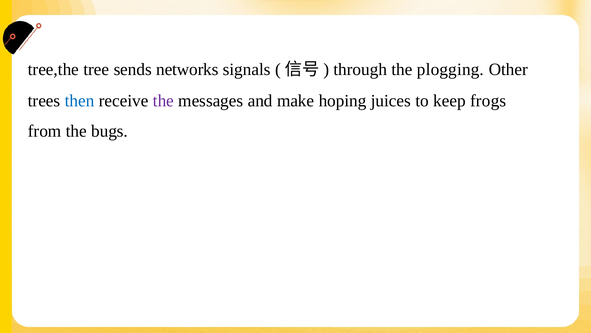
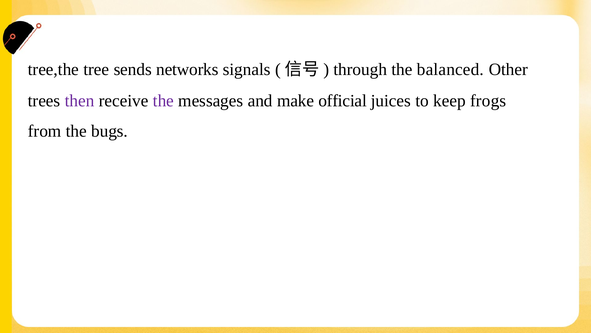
plogging: plogging -> balanced (450, 69)
then colour: blue -> purple (80, 101)
hoping: hoping -> official (343, 101)
